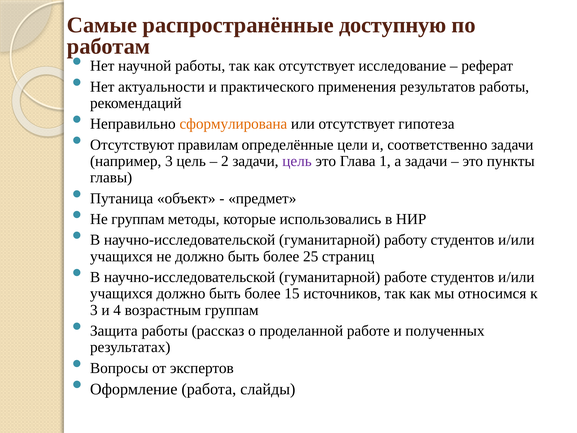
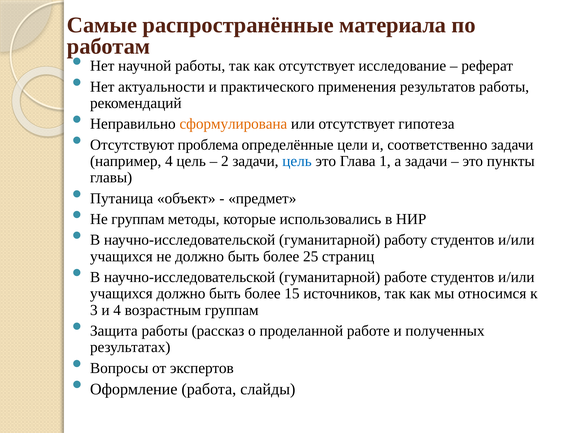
доступную: доступную -> материала (393, 25)
правилам: правилам -> проблема (208, 145)
например 3: 3 -> 4 (169, 161)
цель colour: purple -> blue (297, 161)
